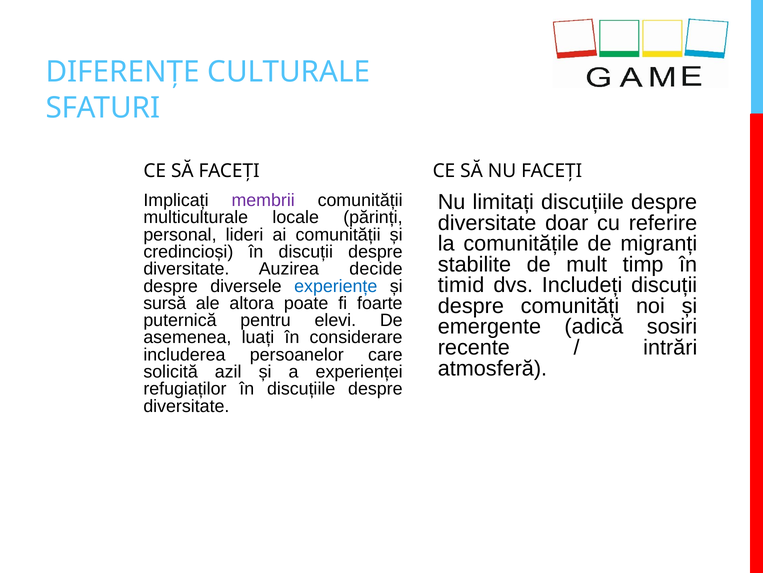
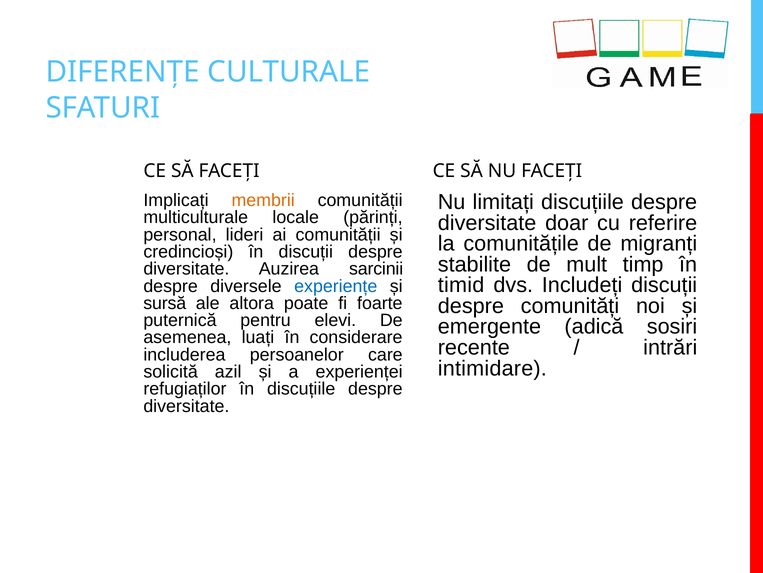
membrii colour: purple -> orange (263, 200)
decide: decide -> sarcinii (376, 269)
atmosferă: atmosferă -> intimidare (492, 368)
